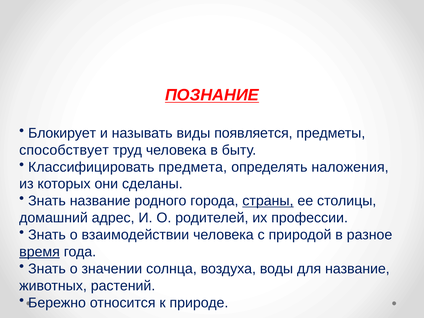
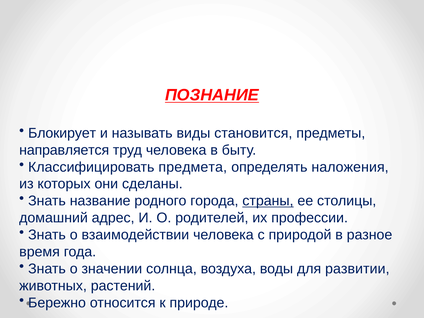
появляется: появляется -> становится (253, 133)
способствует: способствует -> направляется (64, 150)
время underline: present -> none (40, 252)
для название: название -> развитии (357, 269)
